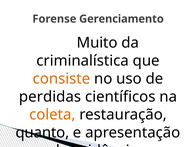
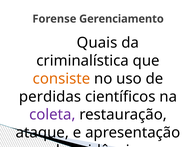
Muito: Muito -> Quais (97, 43)
coleta colour: orange -> purple (52, 115)
quanto: quanto -> ataque (42, 133)
